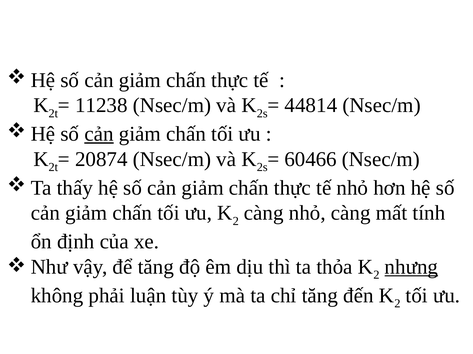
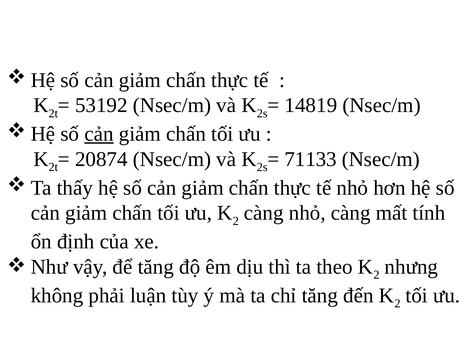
11238: 11238 -> 53192 (101, 106)
44814: 44814 -> 14819 (311, 106)
60466: 60466 -> 71133 (311, 159)
thỏa: thỏa -> theo (334, 267)
nhưng underline: present -> none (411, 267)
